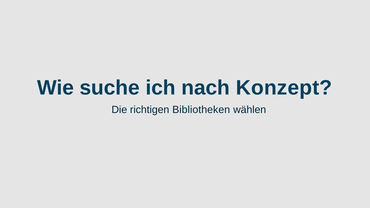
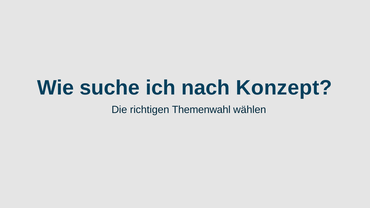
Bibliotheken: Bibliotheken -> Themenwahl (201, 110)
